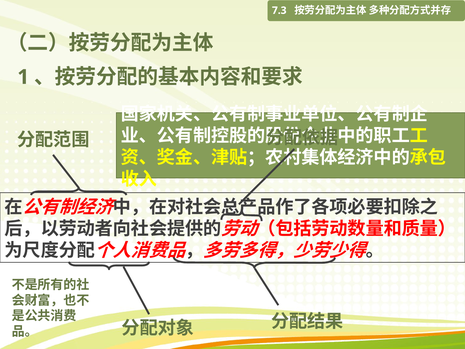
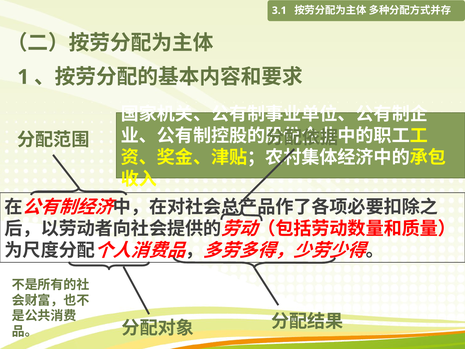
7.3: 7.3 -> 3.1 (279, 10)
